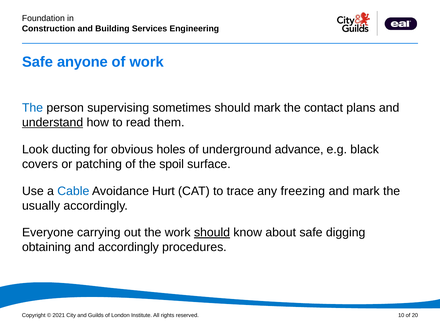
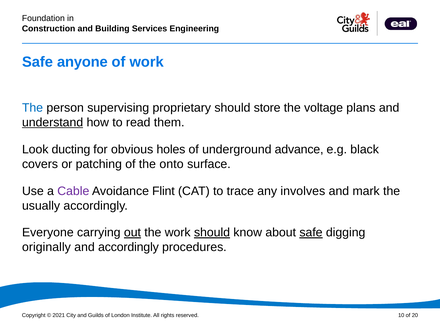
sometimes: sometimes -> proprietary (182, 108)
should mark: mark -> store (267, 108)
contact: contact -> voltage (324, 108)
spoil: spoil -> onto (172, 164)
Cable colour: blue -> purple (73, 191)
Hurt: Hurt -> Flint (163, 191)
freezing: freezing -> involves (303, 191)
out underline: none -> present (132, 233)
safe underline: none -> present (311, 233)
obtaining: obtaining -> originally (46, 247)
